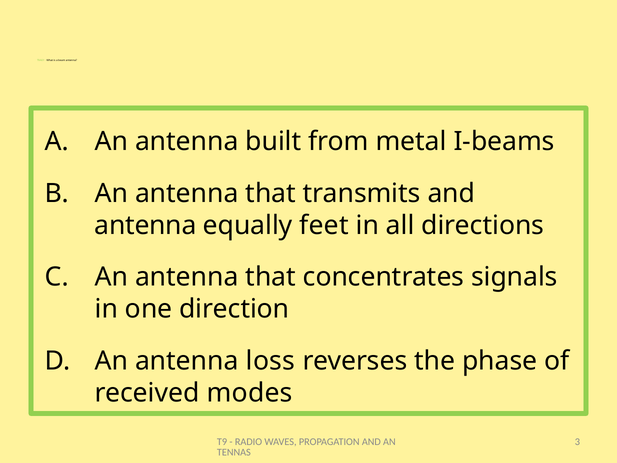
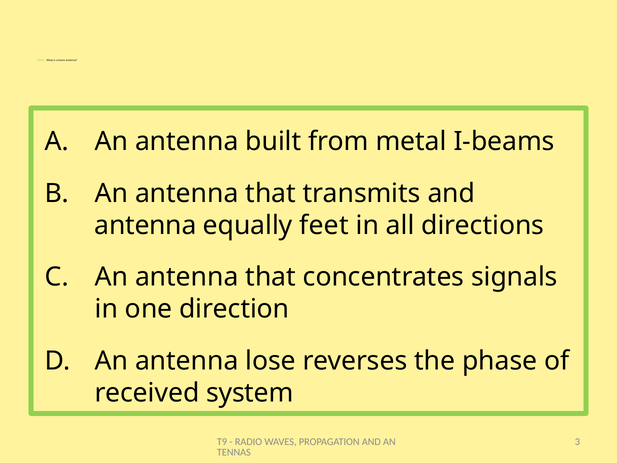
loss: loss -> lose (271, 361)
modes: modes -> system (250, 393)
